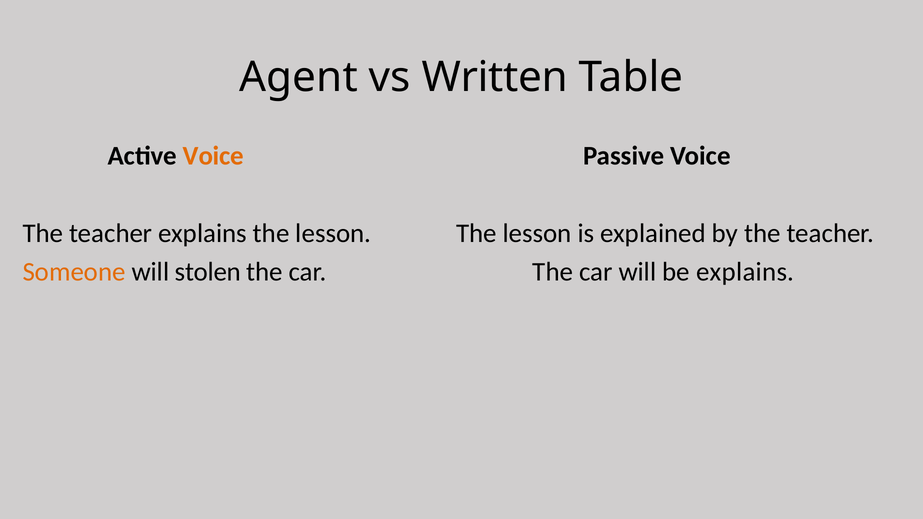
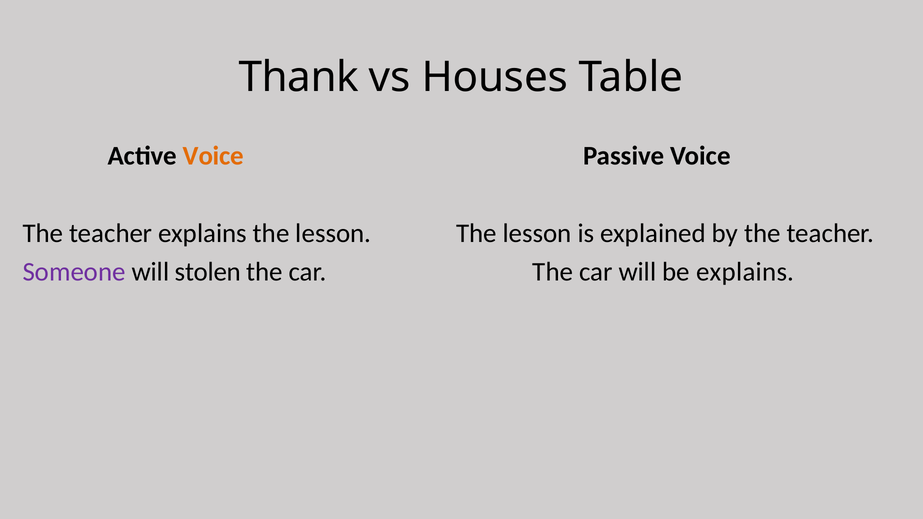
Agent: Agent -> Thank (299, 78)
Written: Written -> Houses (495, 78)
Someone colour: orange -> purple (74, 272)
